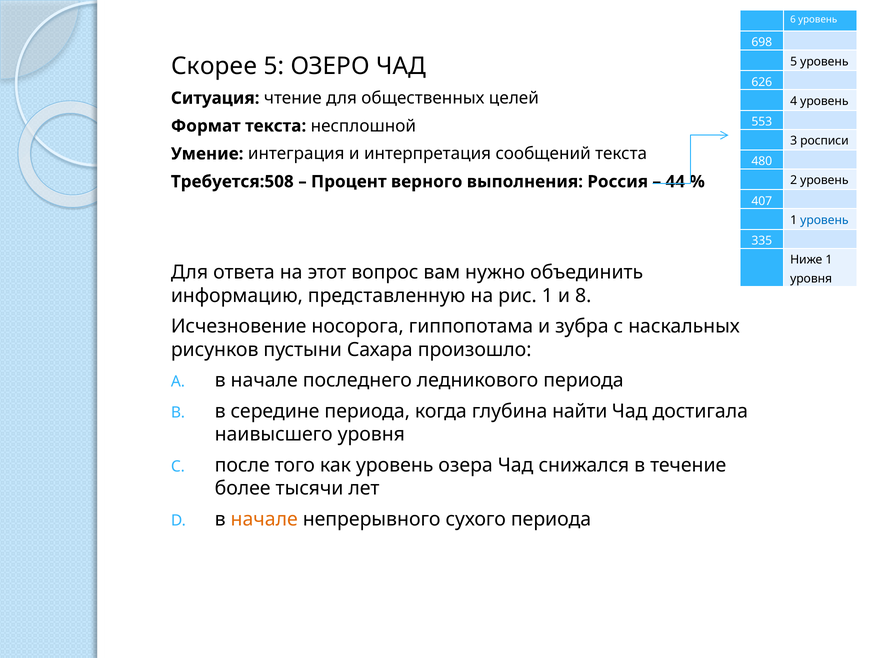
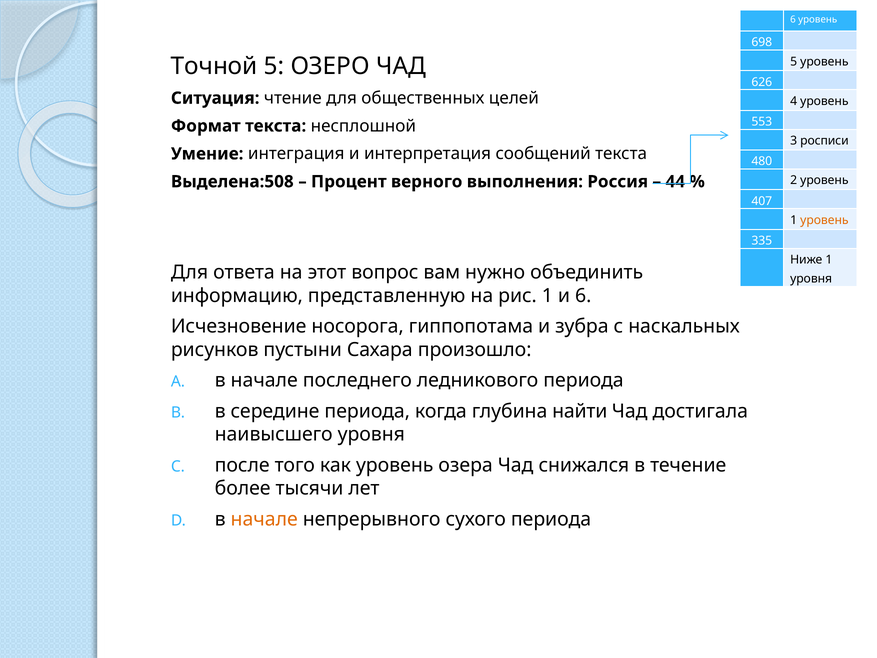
Скорее: Скорее -> Точной (214, 66)
Требуется:508: Требуется:508 -> Выделена:508 (232, 182)
уровень colour: blue -> orange (824, 220)
и 8: 8 -> 6 (583, 296)
